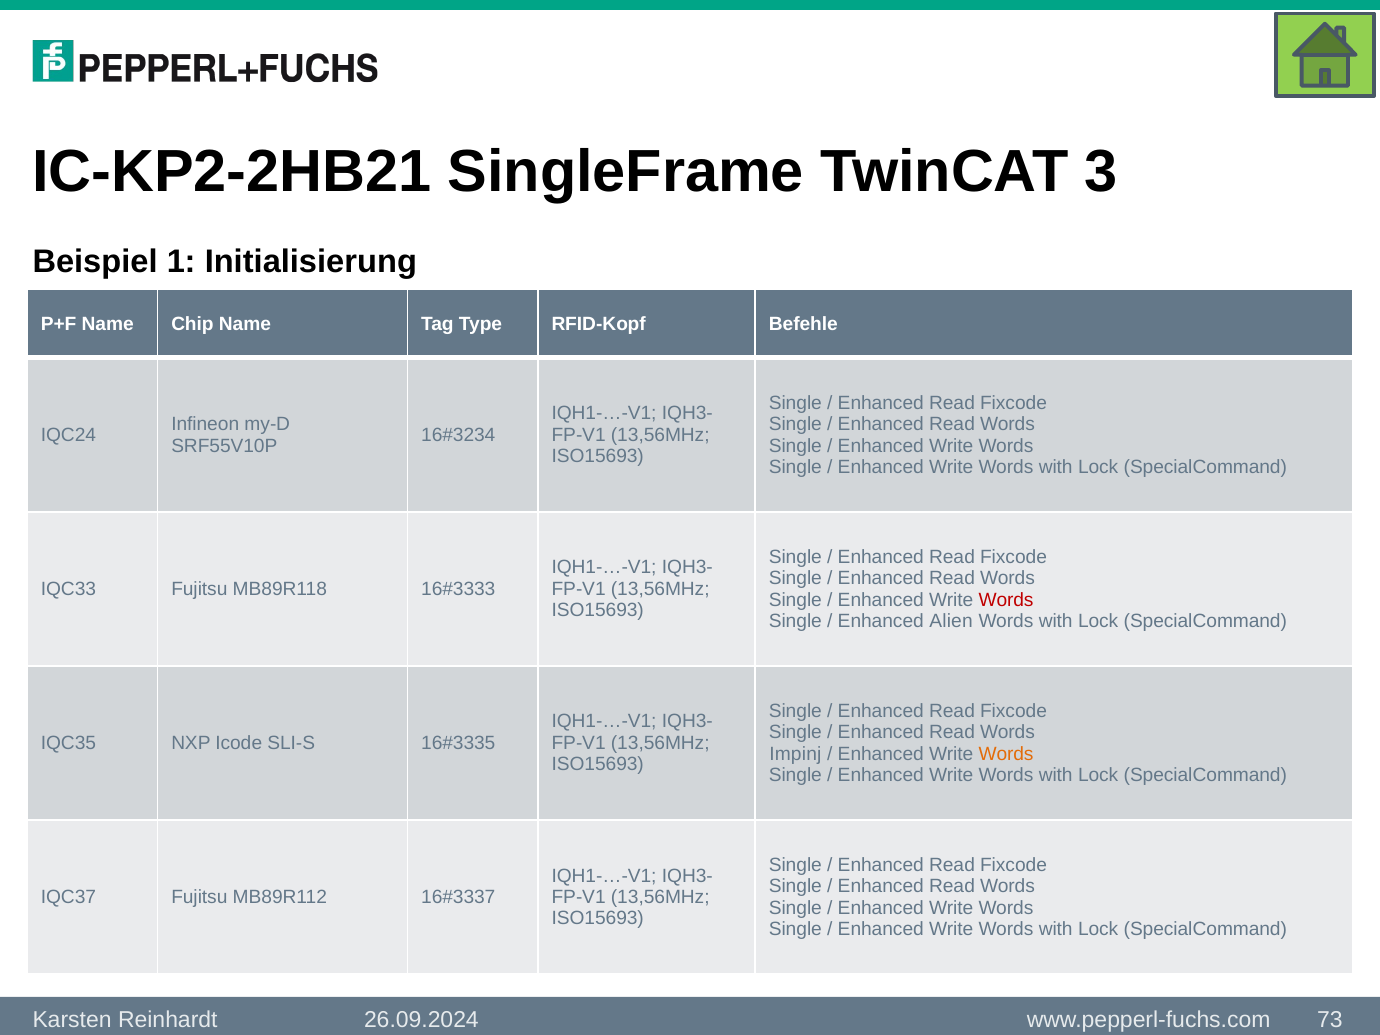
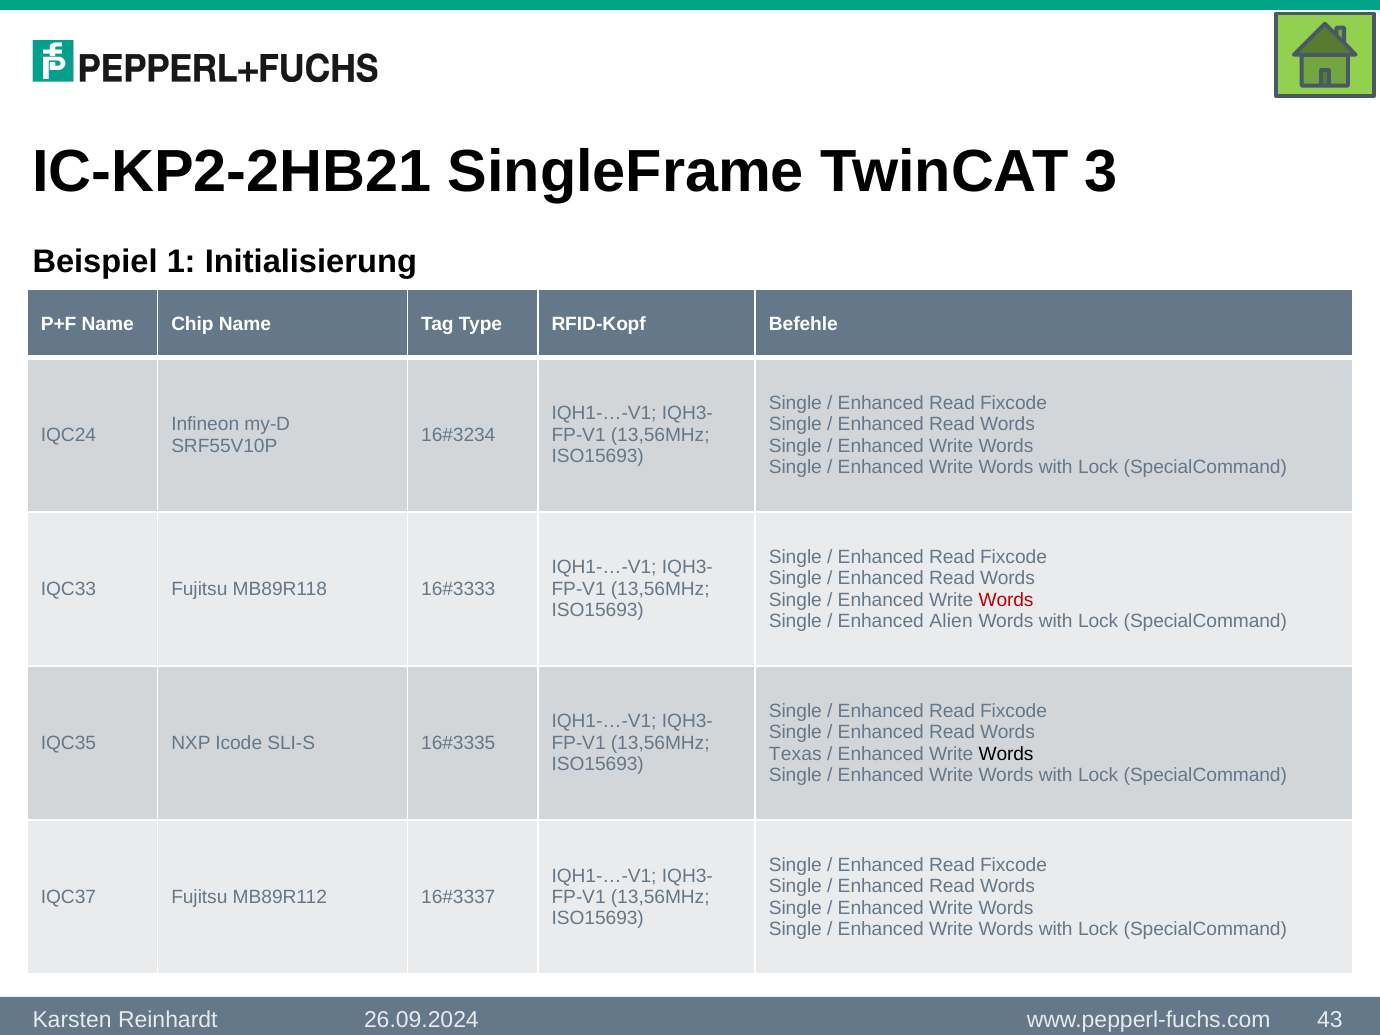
Impinj: Impinj -> Texas (795, 754)
Words colour: orange -> black (1006, 754)
73: 73 -> 43 (1330, 1020)
